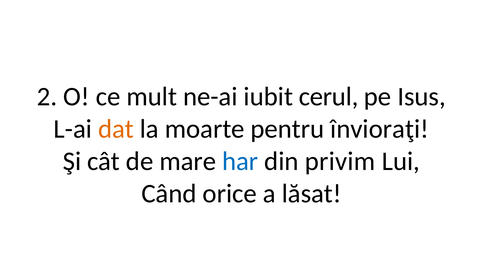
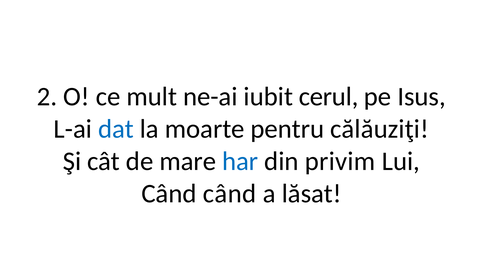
dat colour: orange -> blue (116, 129)
învioraţi: învioraţi -> călăuziţi (380, 129)
Când orice: orice -> când (230, 193)
